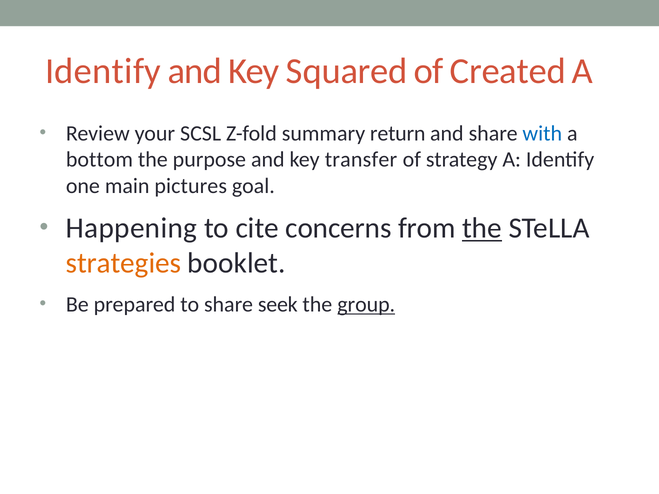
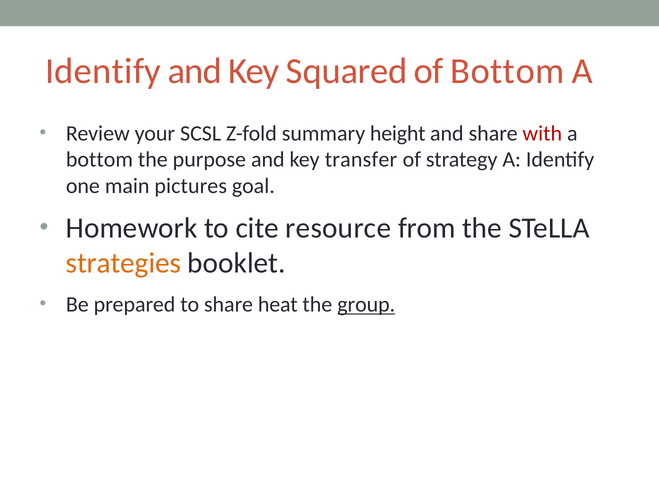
of Created: Created -> Bottom (507, 71)
return: return -> height (398, 133)
with colour: blue -> red (542, 133)
Happening: Happening -> Homework (132, 228)
concerns: concerns -> resource (338, 228)
the underline: present -> none (482, 228)
seek: seek -> heat (278, 305)
